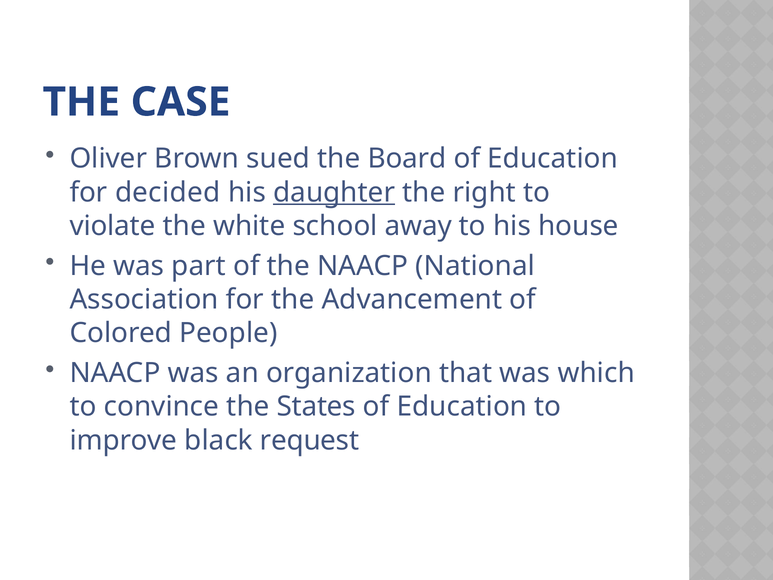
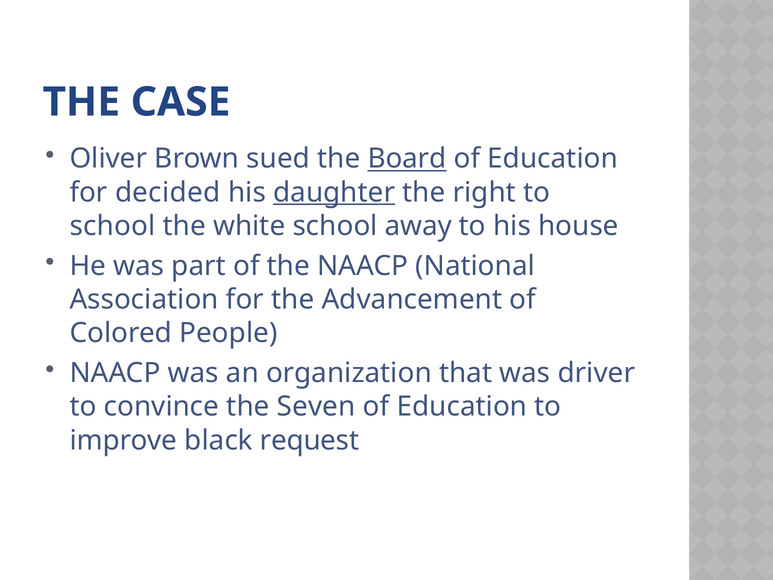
Board underline: none -> present (407, 159)
violate: violate -> school (112, 226)
which: which -> driver (596, 373)
States: States -> Seven (316, 407)
